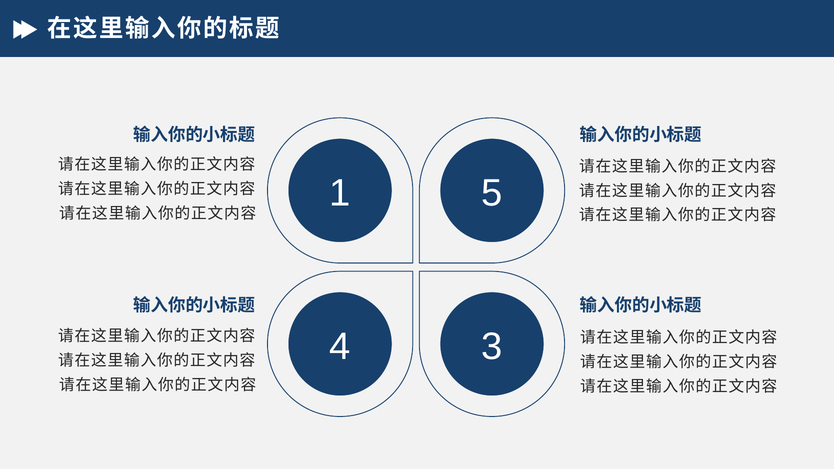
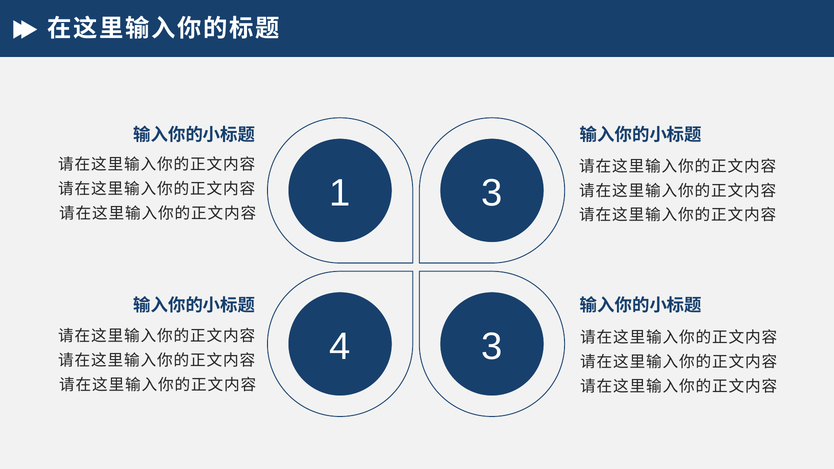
1 5: 5 -> 3 (492, 193)
